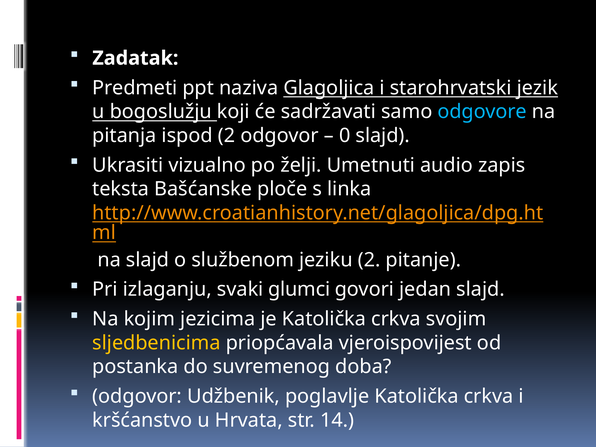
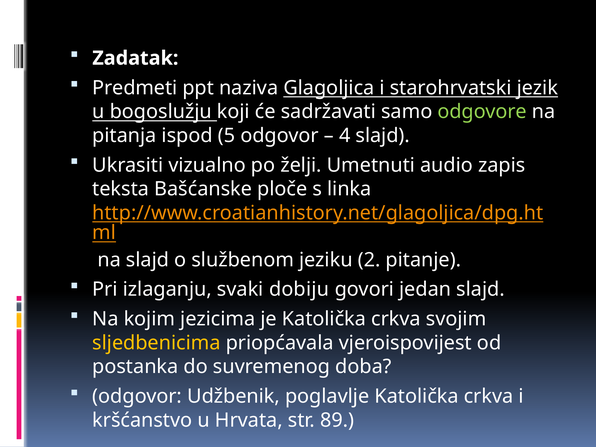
odgovore colour: light blue -> light green (482, 112)
ispod 2: 2 -> 5 (226, 135)
0: 0 -> 4 (345, 135)
glumci: glumci -> dobiju (299, 289)
14: 14 -> 89 (337, 420)
